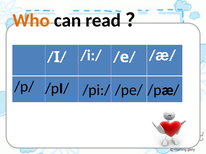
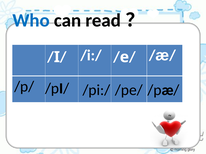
Who colour: orange -> blue (31, 20)
